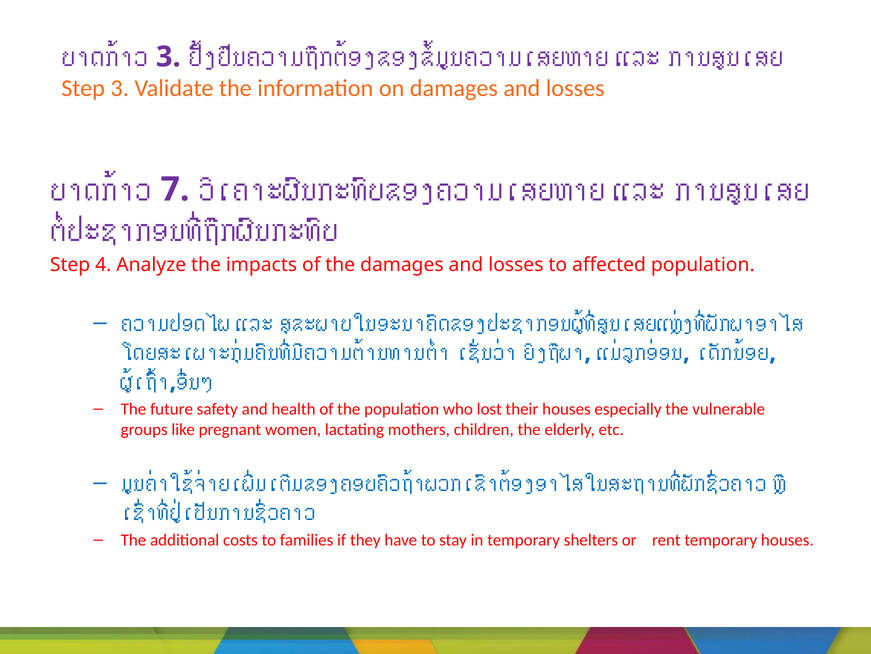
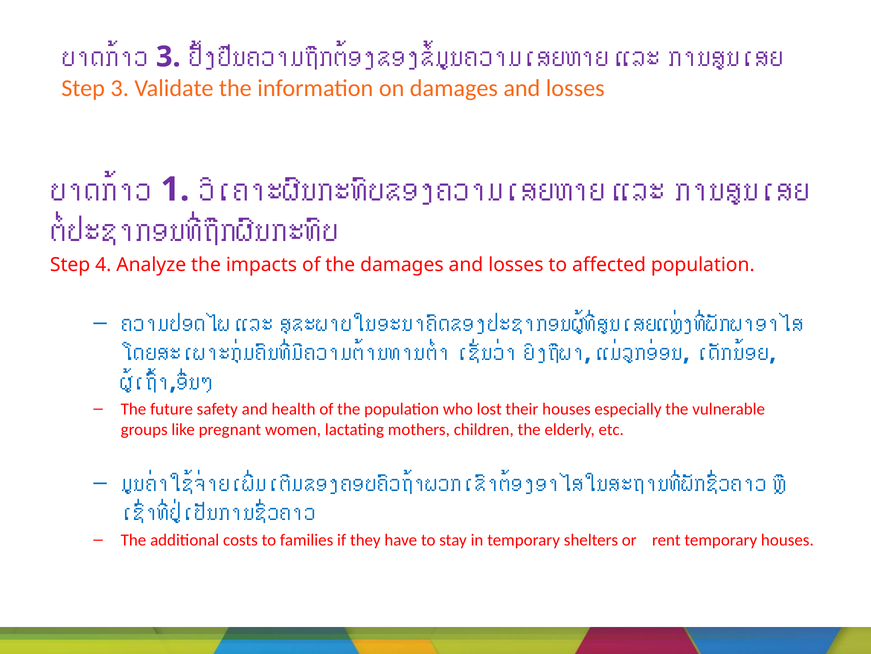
7: 7 -> 1 (175, 189)
